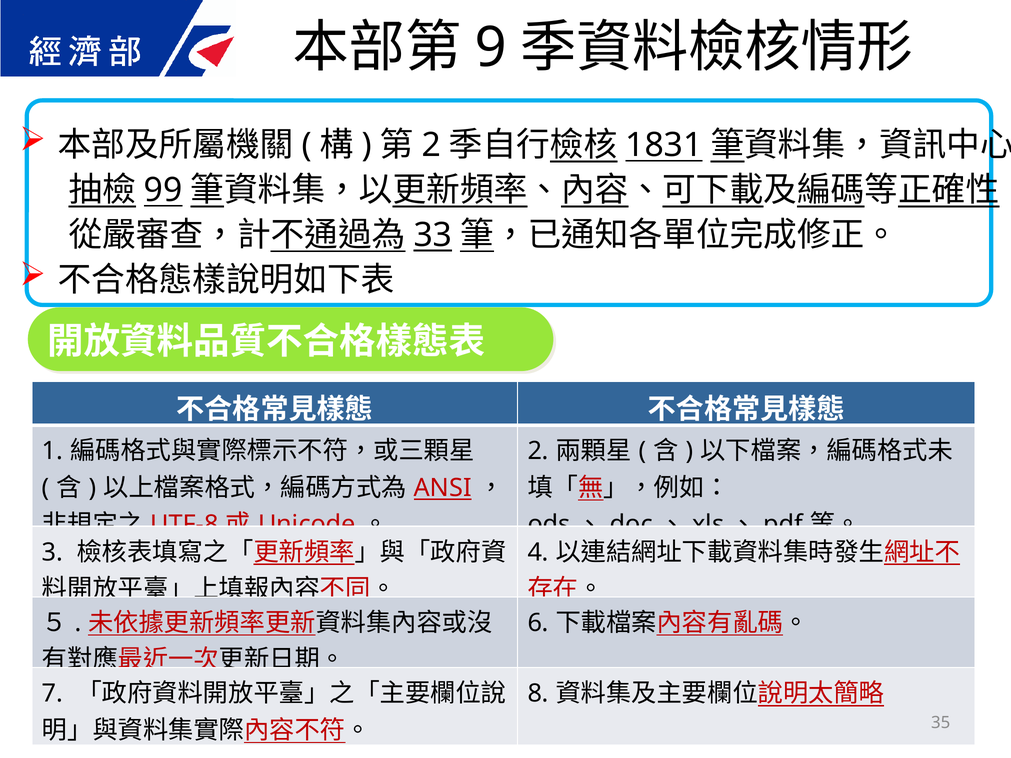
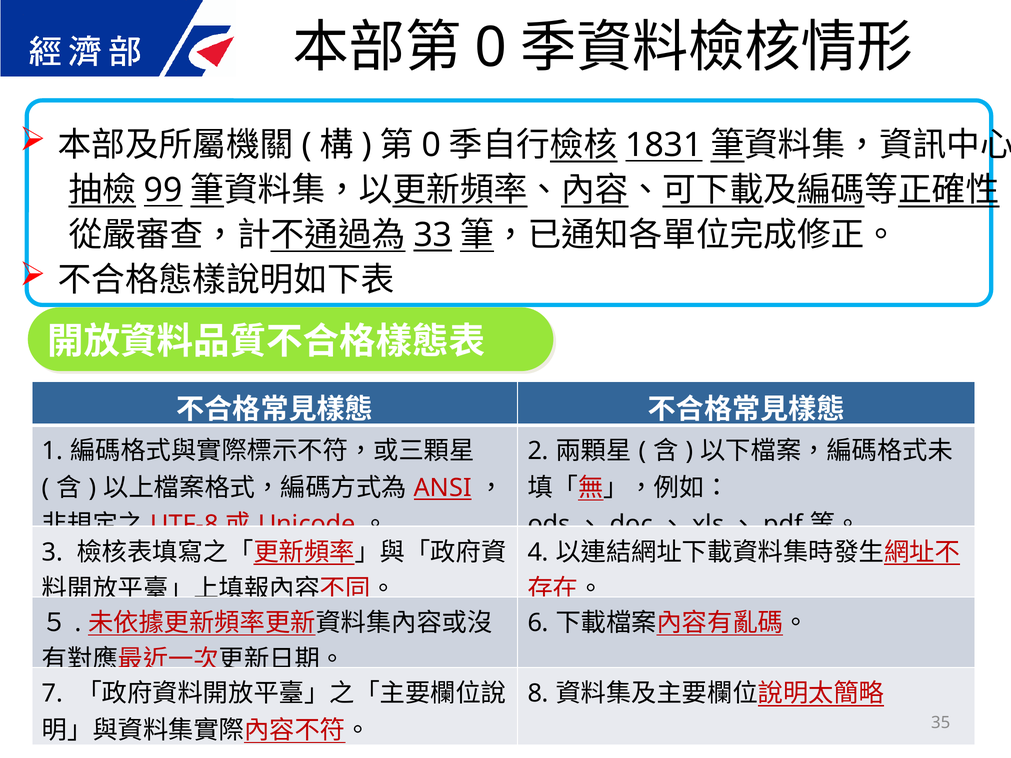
9: 9 -> 0 (491, 48)
2: 2 -> 0 (431, 145)
